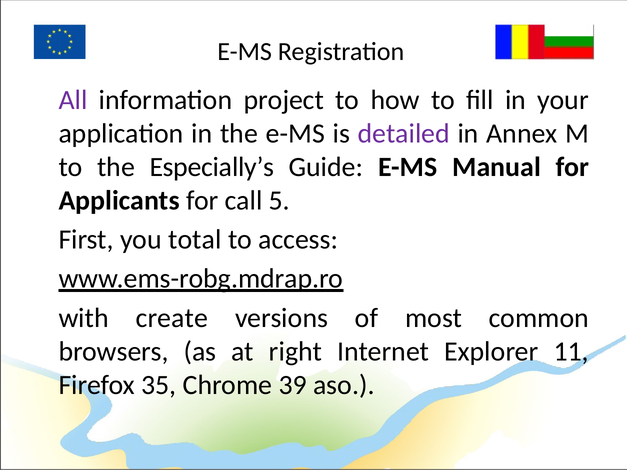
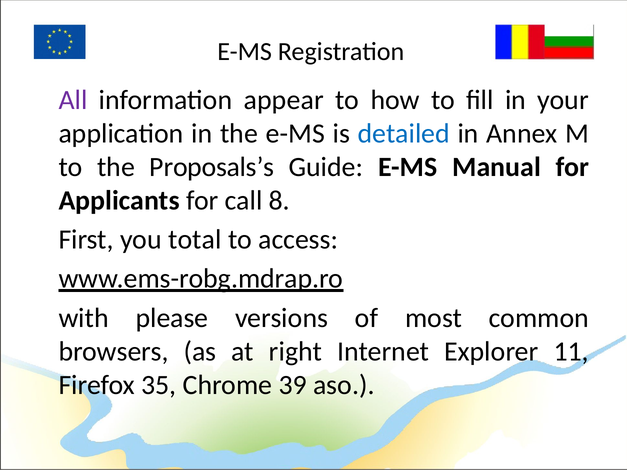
project: project -> appear (284, 100)
detailed colour: purple -> blue (404, 134)
Especially’s: Especially’s -> Proposals’s (212, 167)
5: 5 -> 8 (279, 201)
create: create -> please (172, 318)
